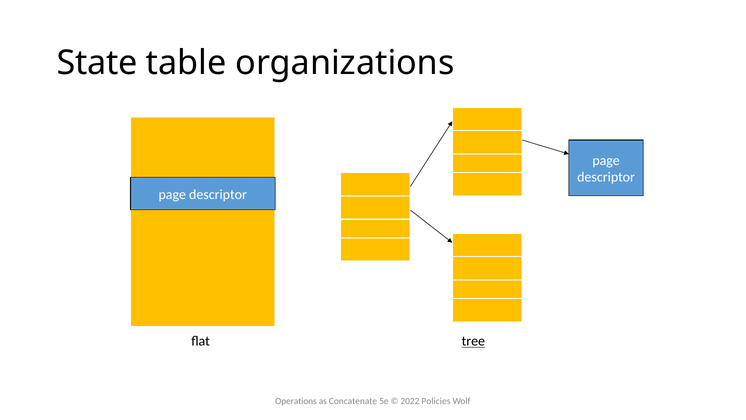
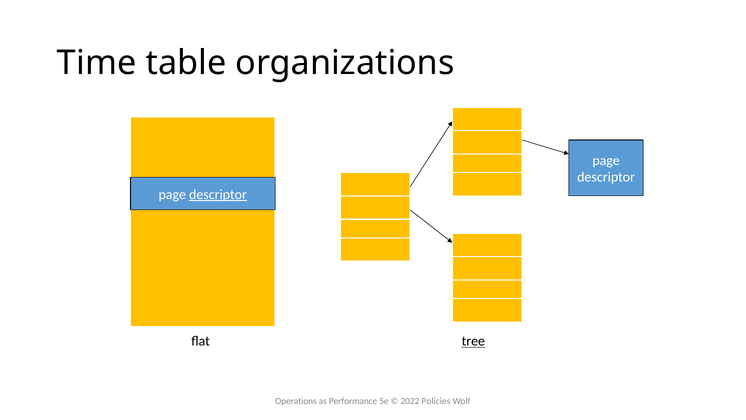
State: State -> Time (97, 63)
descriptor underline: none -> present (218, 194)
Concatenate: Concatenate -> Performance (353, 401)
